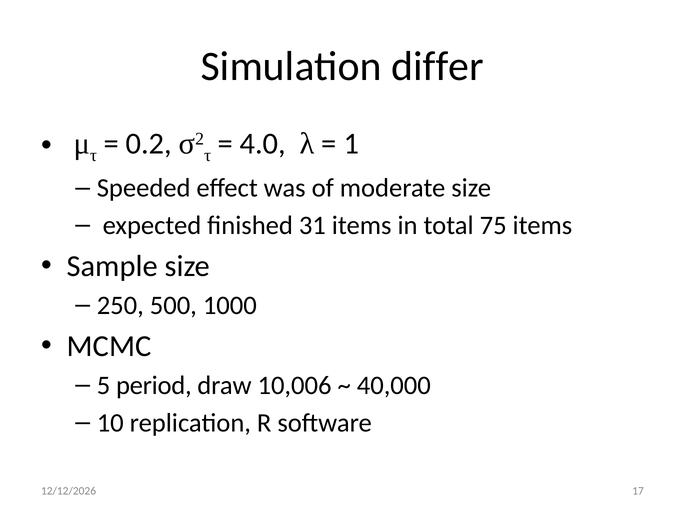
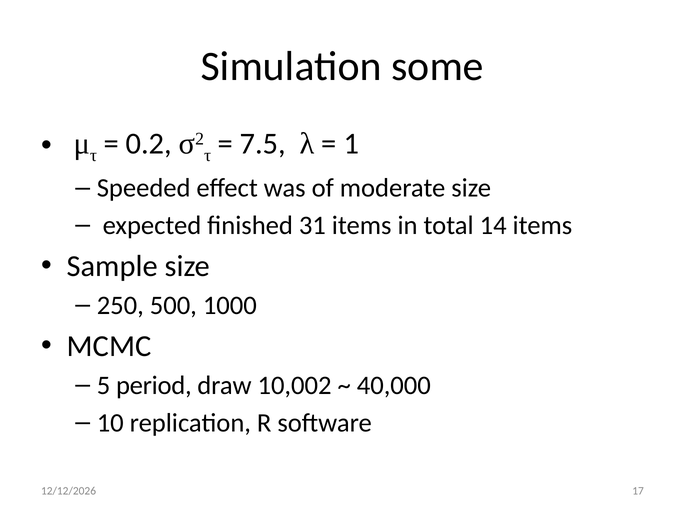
differ: differ -> some (437, 66)
4.0: 4.0 -> 7.5 (263, 144)
75: 75 -> 14 (493, 225)
10,006: 10,006 -> 10,002 (295, 385)
